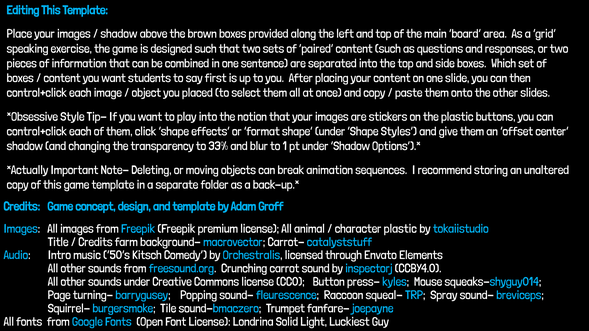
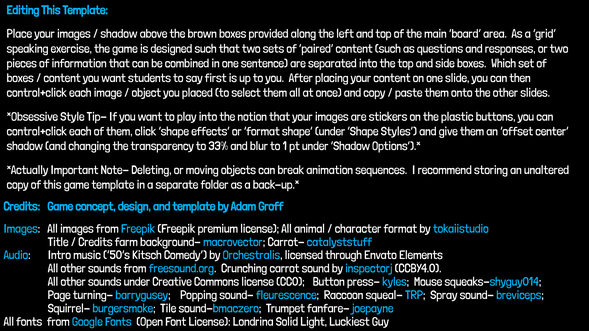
character plastic: plastic -> format (400, 229)
